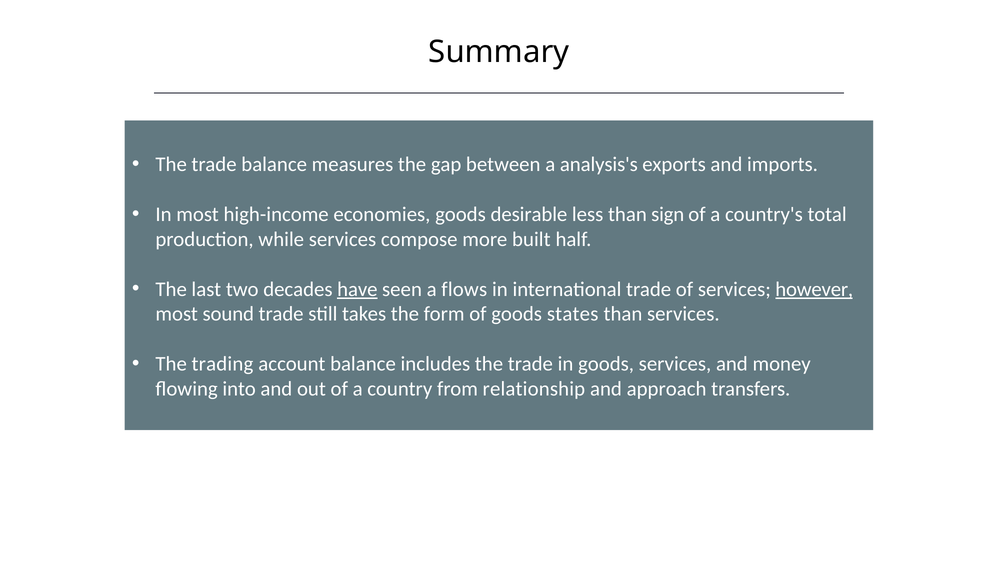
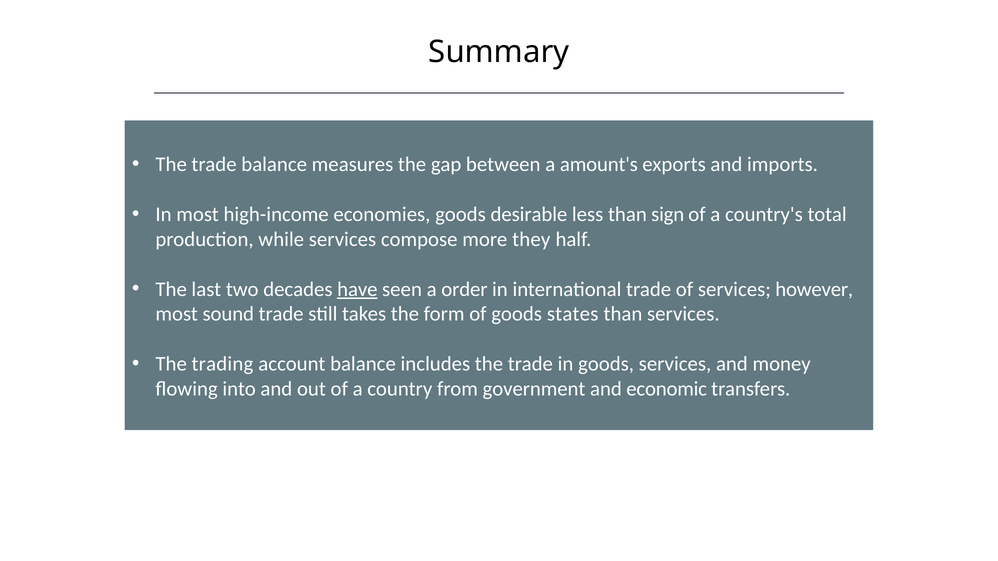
analysis's: analysis's -> amount's (599, 165)
built: built -> they (531, 239)
flows: flows -> order (464, 289)
however underline: present -> none (814, 289)
relationship: relationship -> government (534, 389)
approach: approach -> economic (667, 389)
